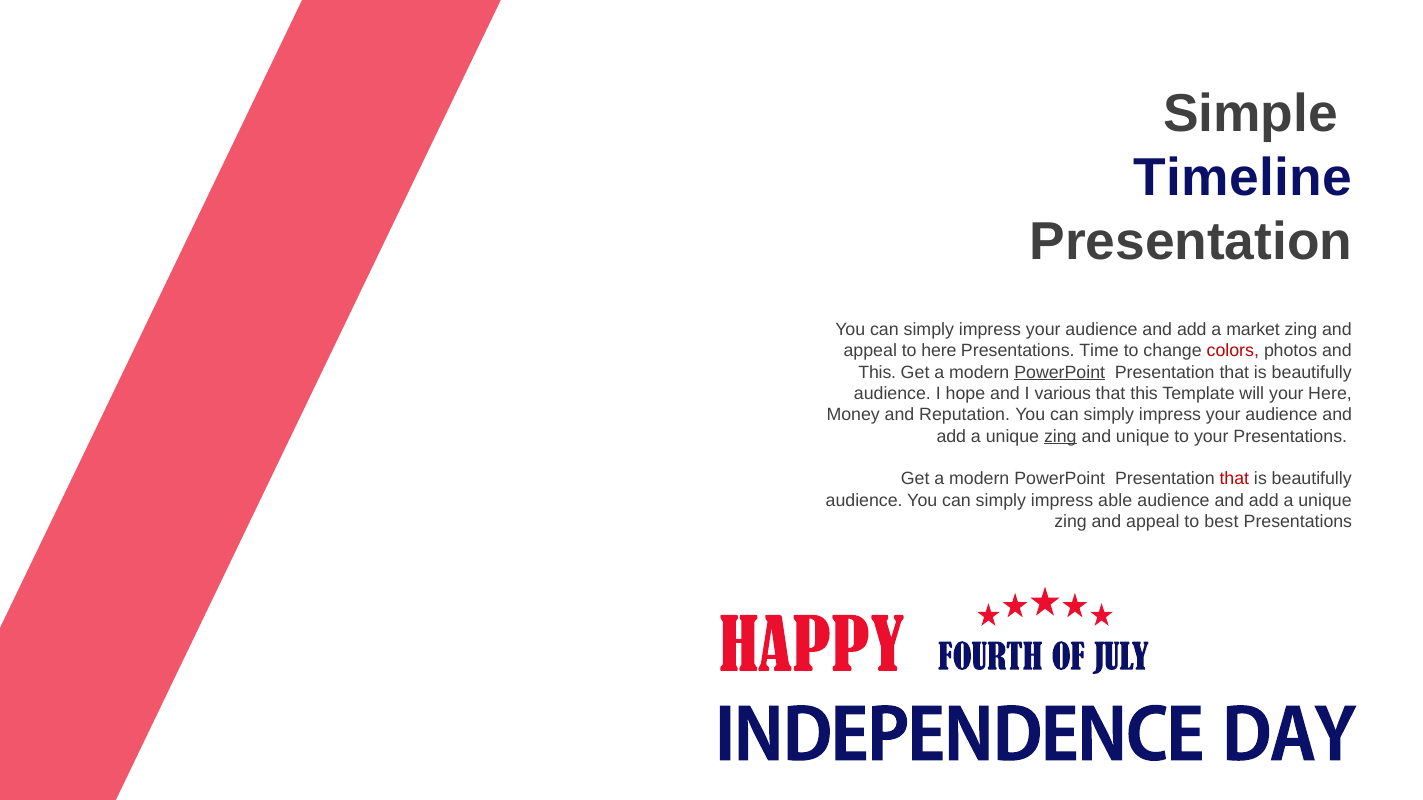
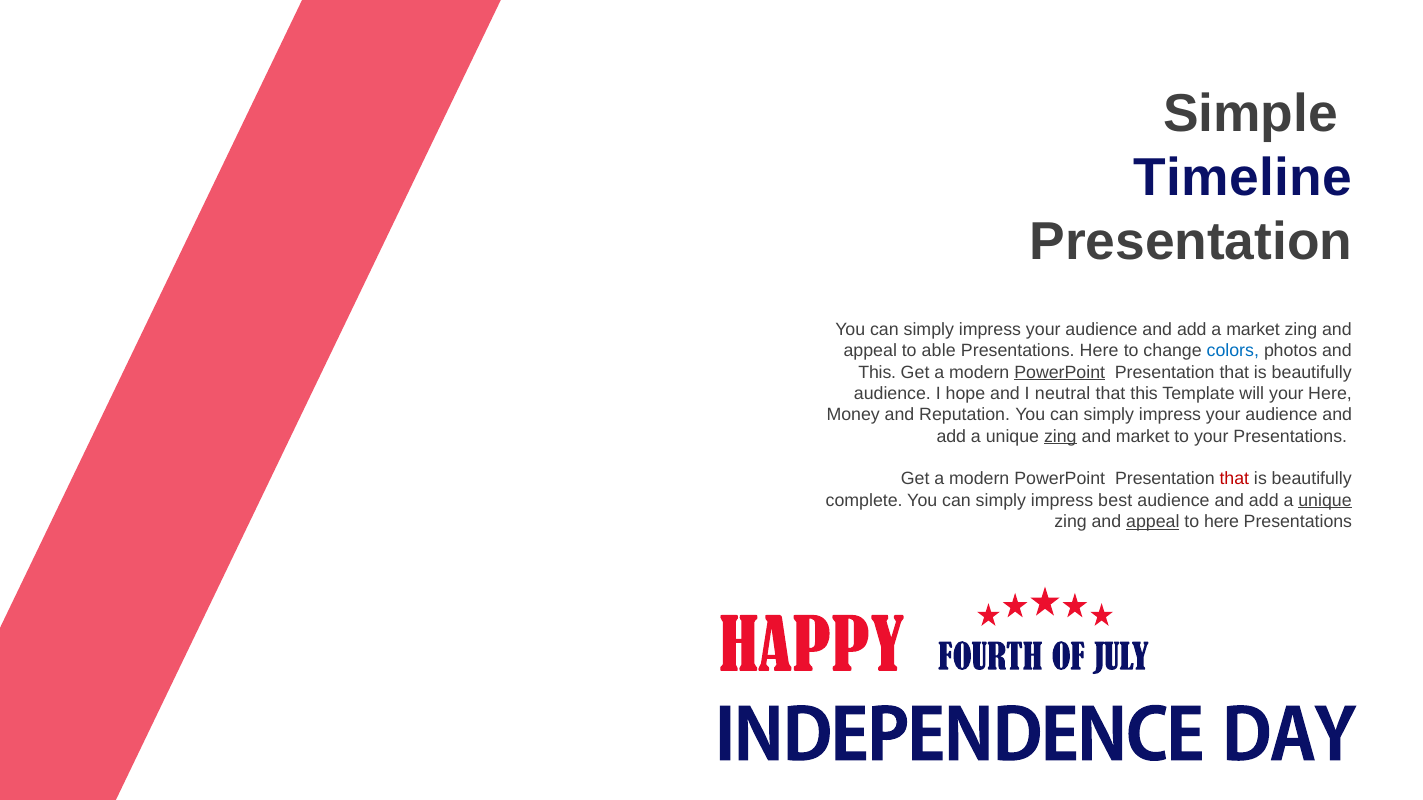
to here: here -> able (939, 351)
Presentations Time: Time -> Here (1099, 351)
colors colour: red -> blue (1233, 351)
various: various -> neutral (1063, 394)
and unique: unique -> market (1143, 436)
audience: audience -> complete (864, 500)
able: able -> best (1115, 500)
unique underline: none -> present (1325, 500)
appeal underline: none -> present (1153, 522)
to best: best -> here (1222, 522)
